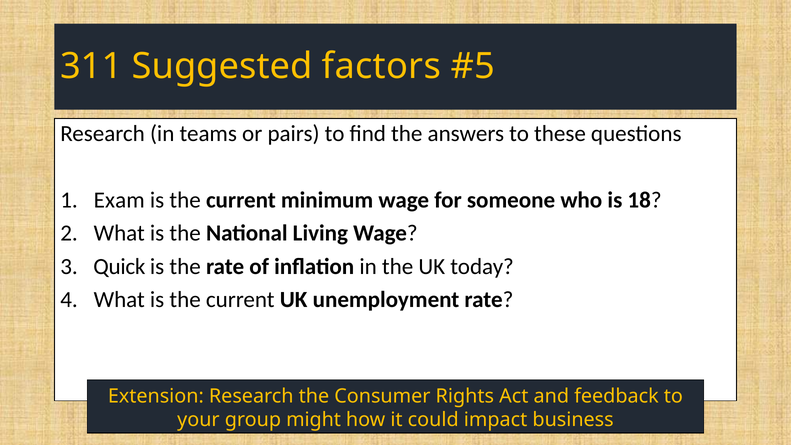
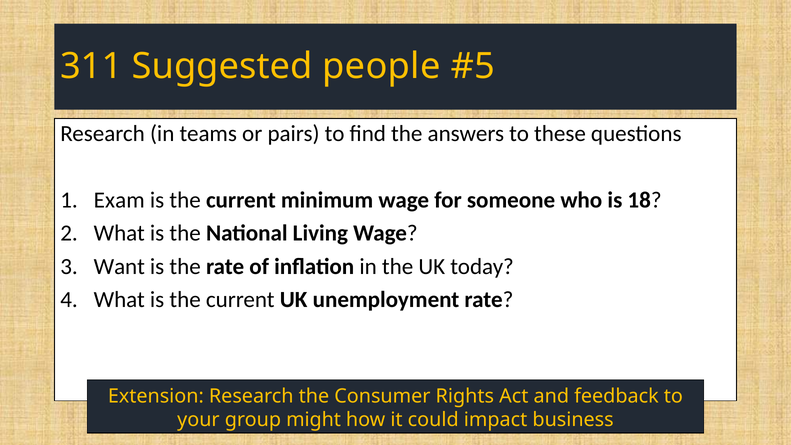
factors: factors -> people (381, 66)
Quick: Quick -> Want (119, 266)
